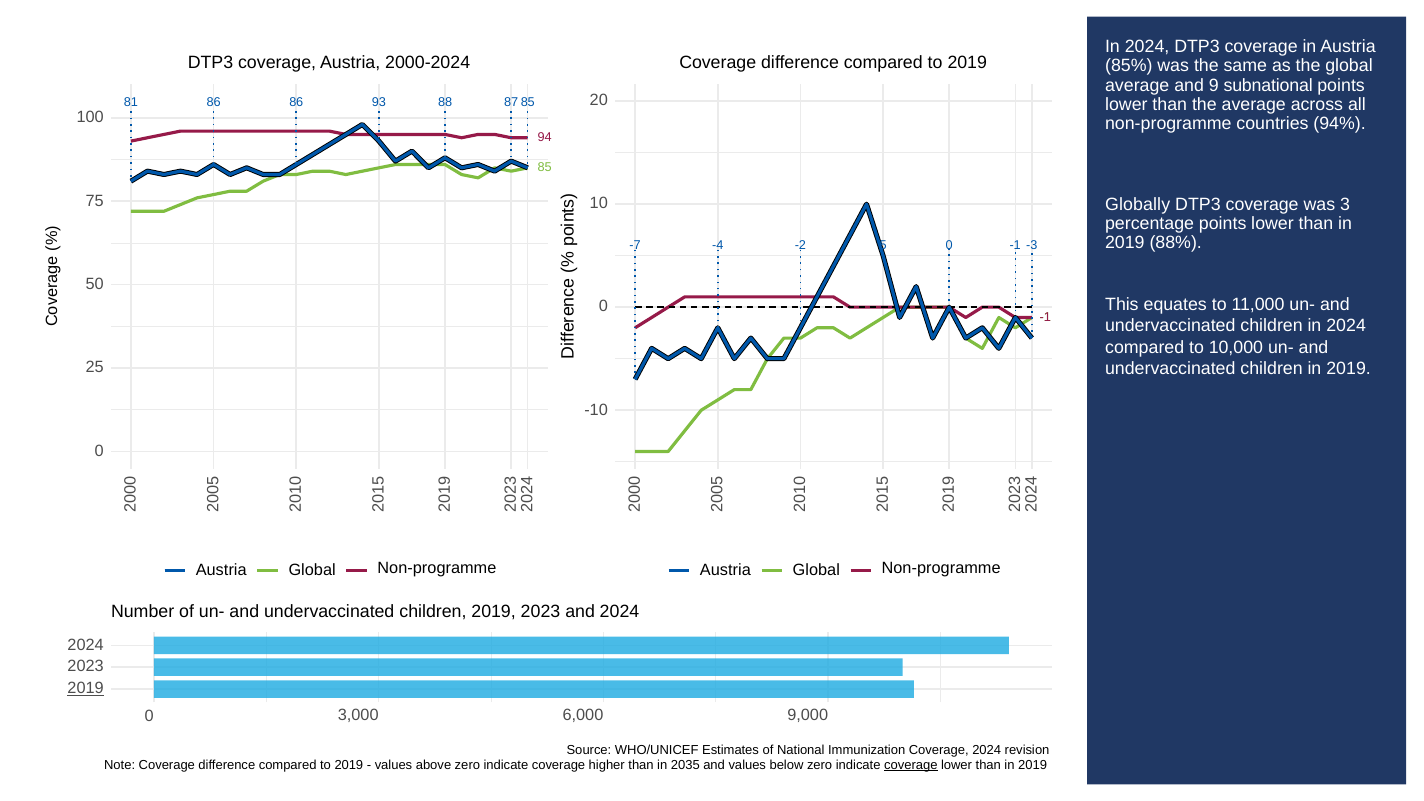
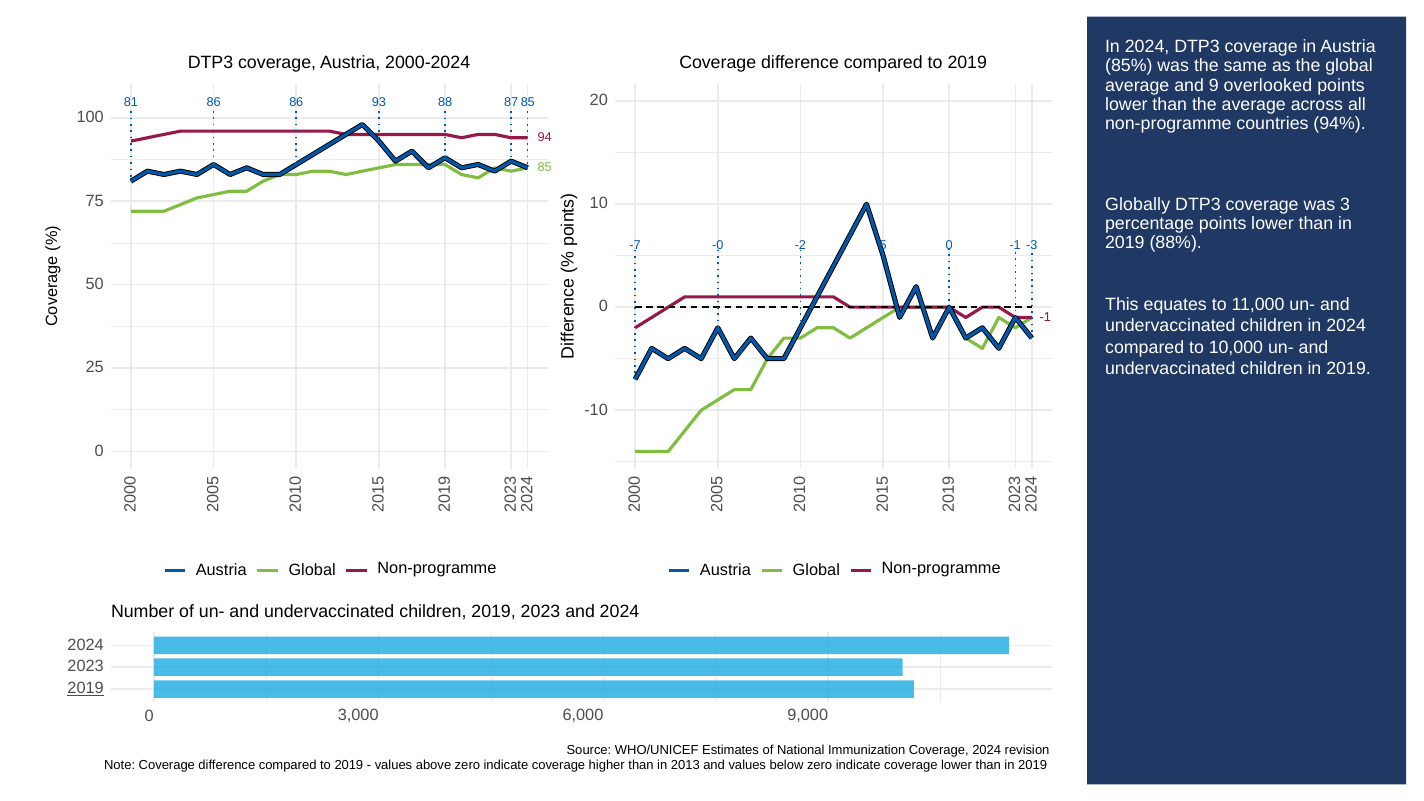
subnational: subnational -> overlooked (1268, 85)
-4: -4 -> -0 (718, 245)
2035: 2035 -> 2013 (685, 765)
coverage underline: present -> none (911, 765)
